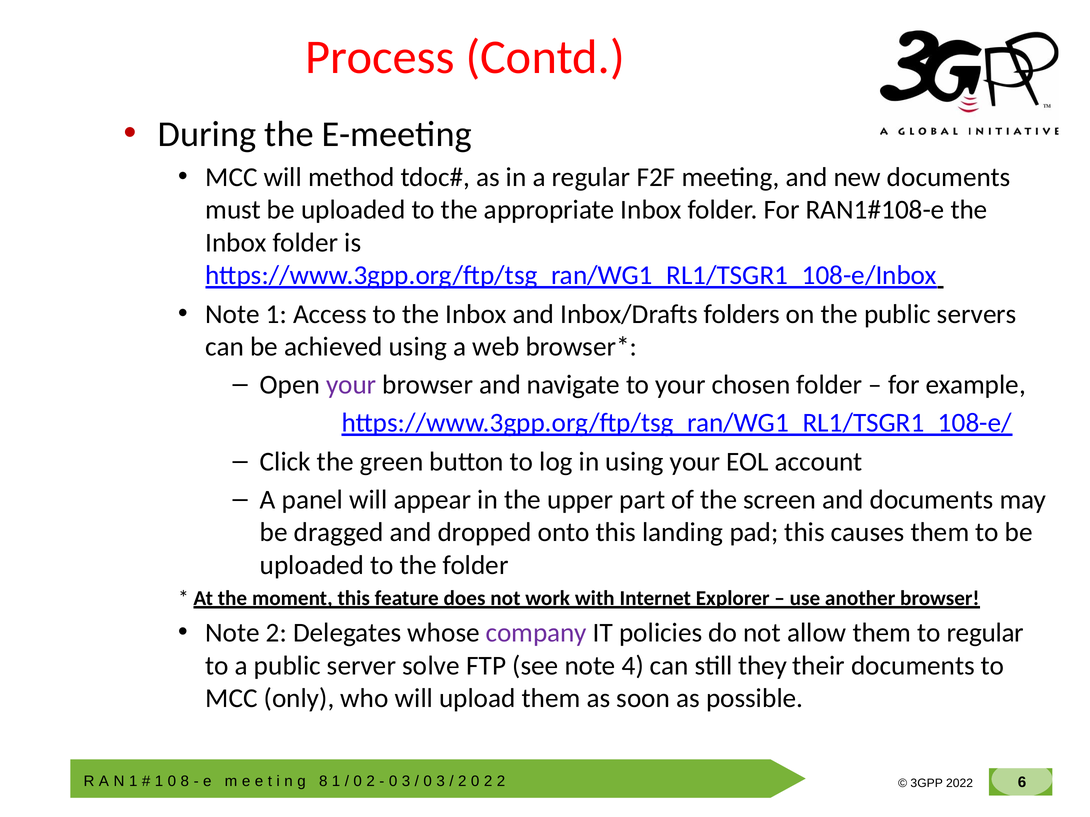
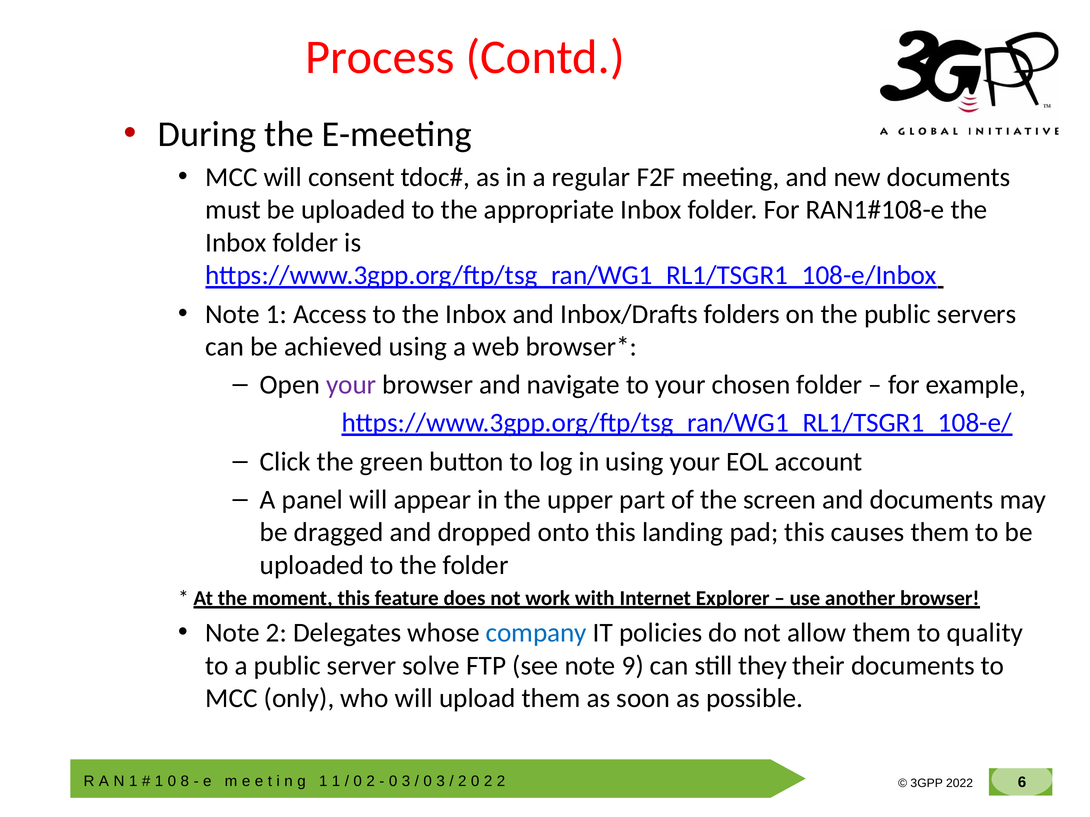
method: method -> consent (351, 177)
company colour: purple -> blue (536, 633)
to regular: regular -> quality (985, 633)
4: 4 -> 9 (633, 666)
8: 8 -> 1 (323, 782)
